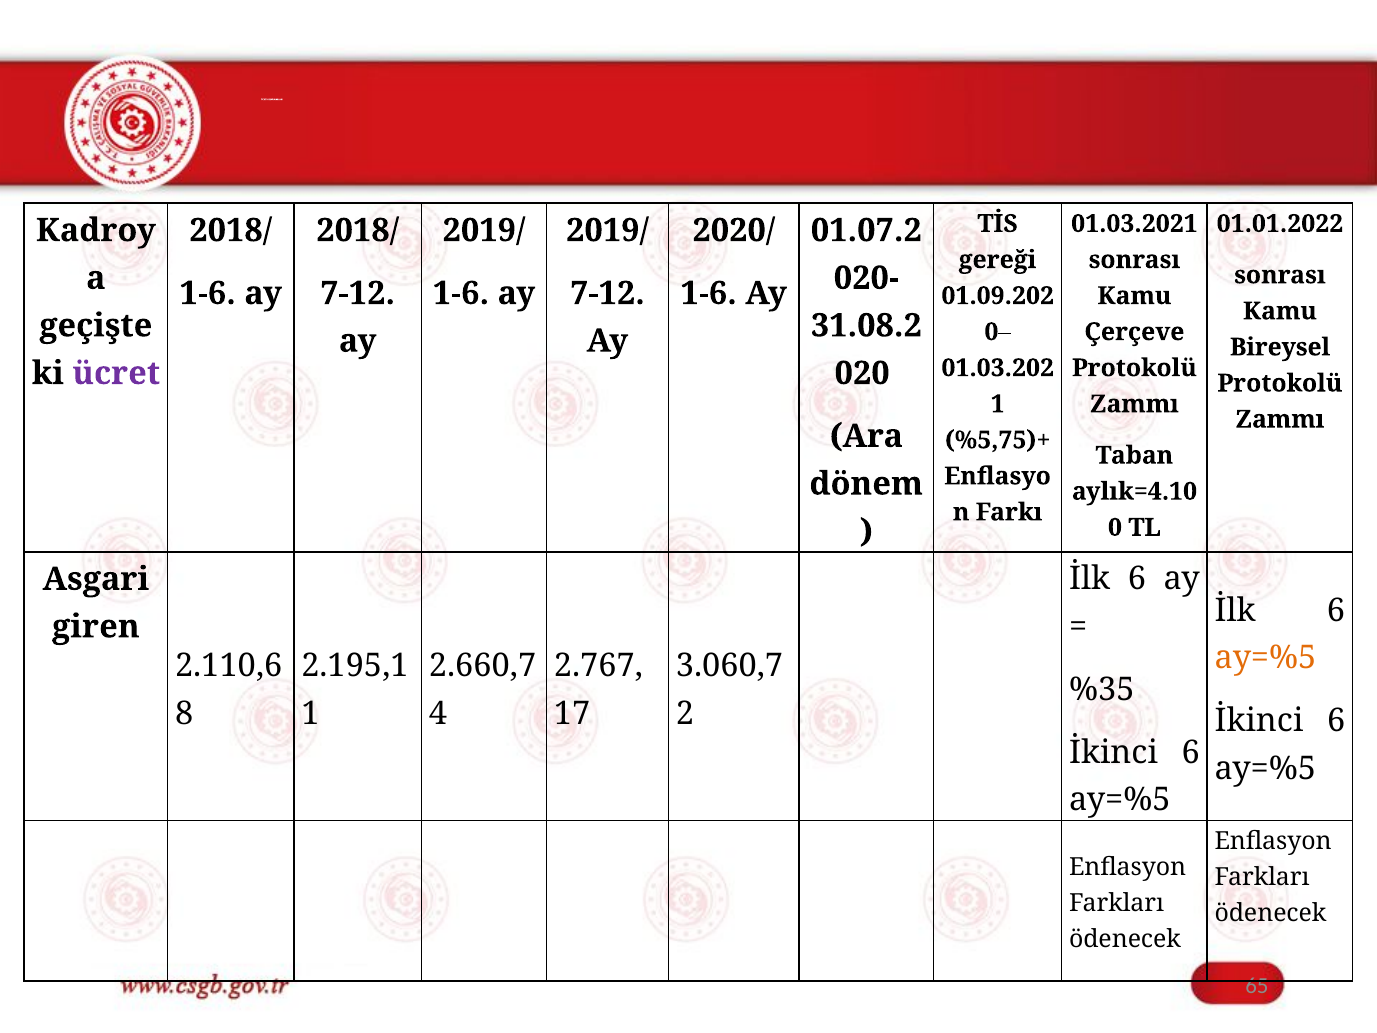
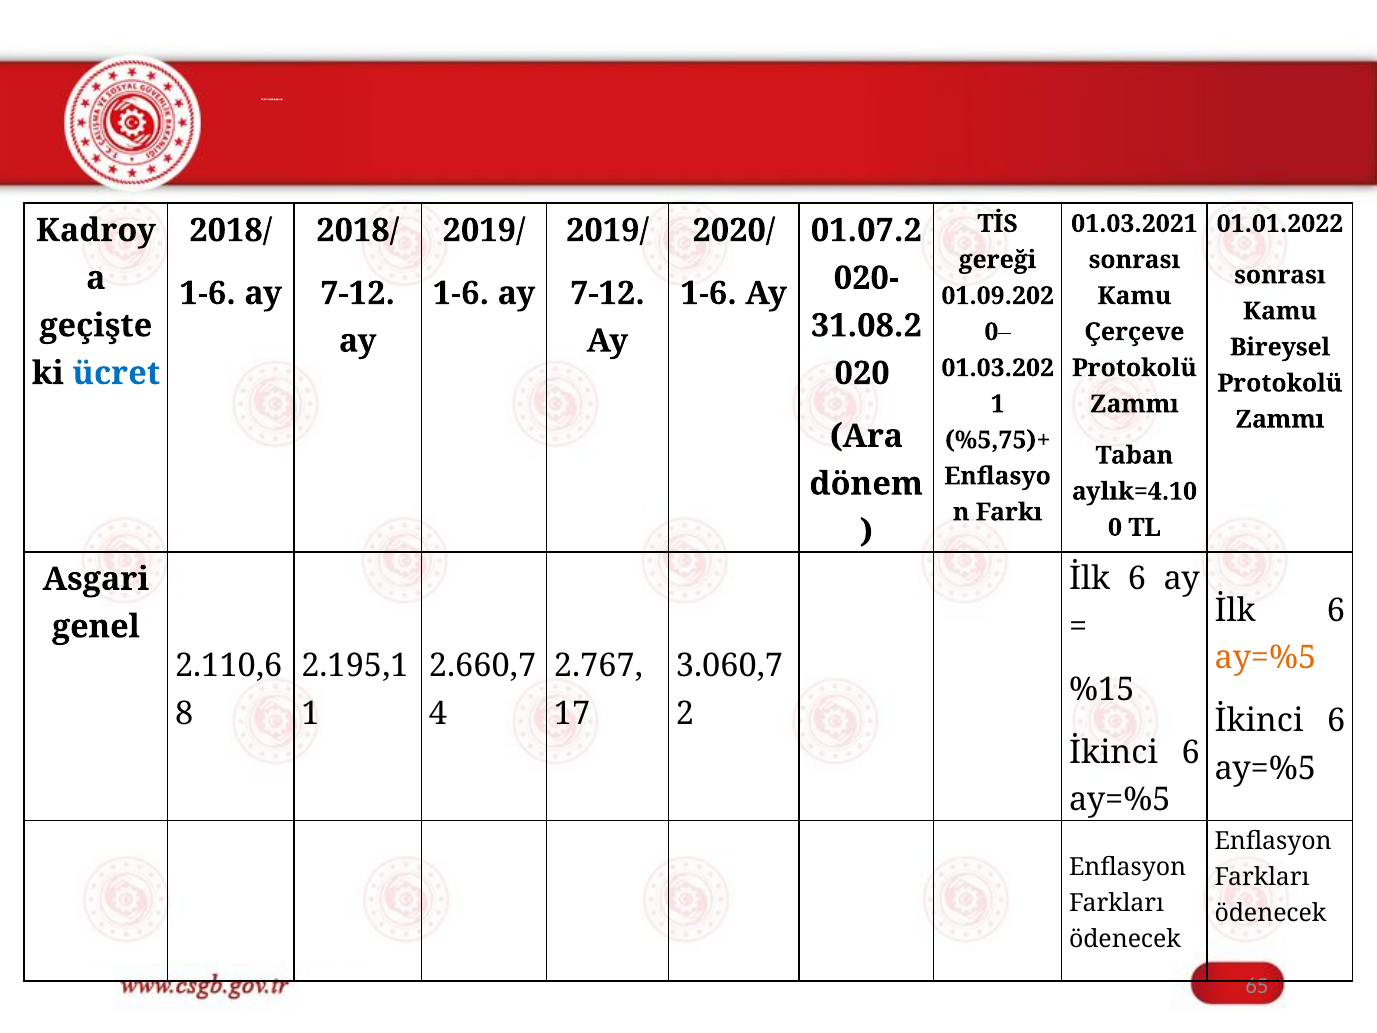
ücret colour: purple -> blue (116, 373)
giren: giren -> genel (96, 627)
%35: %35 -> %15 (1102, 689)
